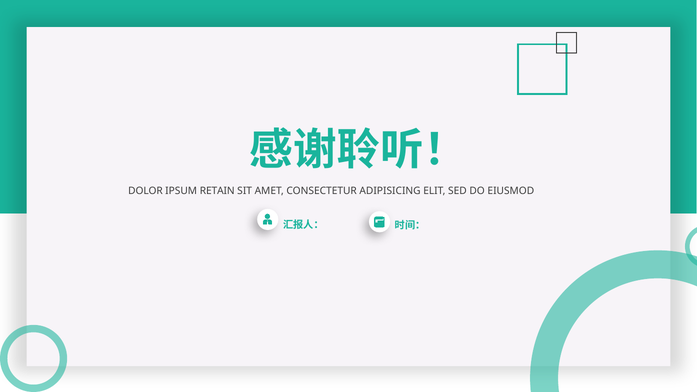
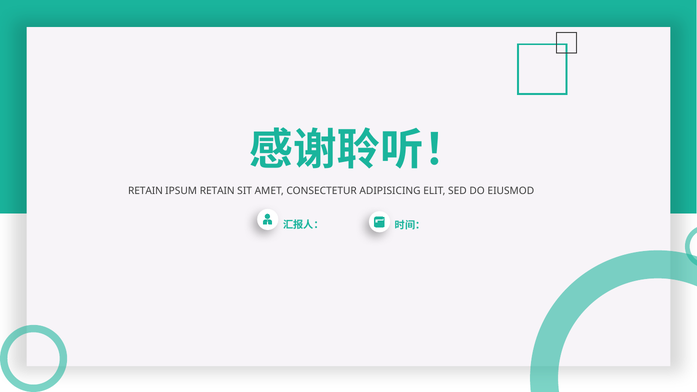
DOLOR: DOLOR -> RETAIN (145, 191)
